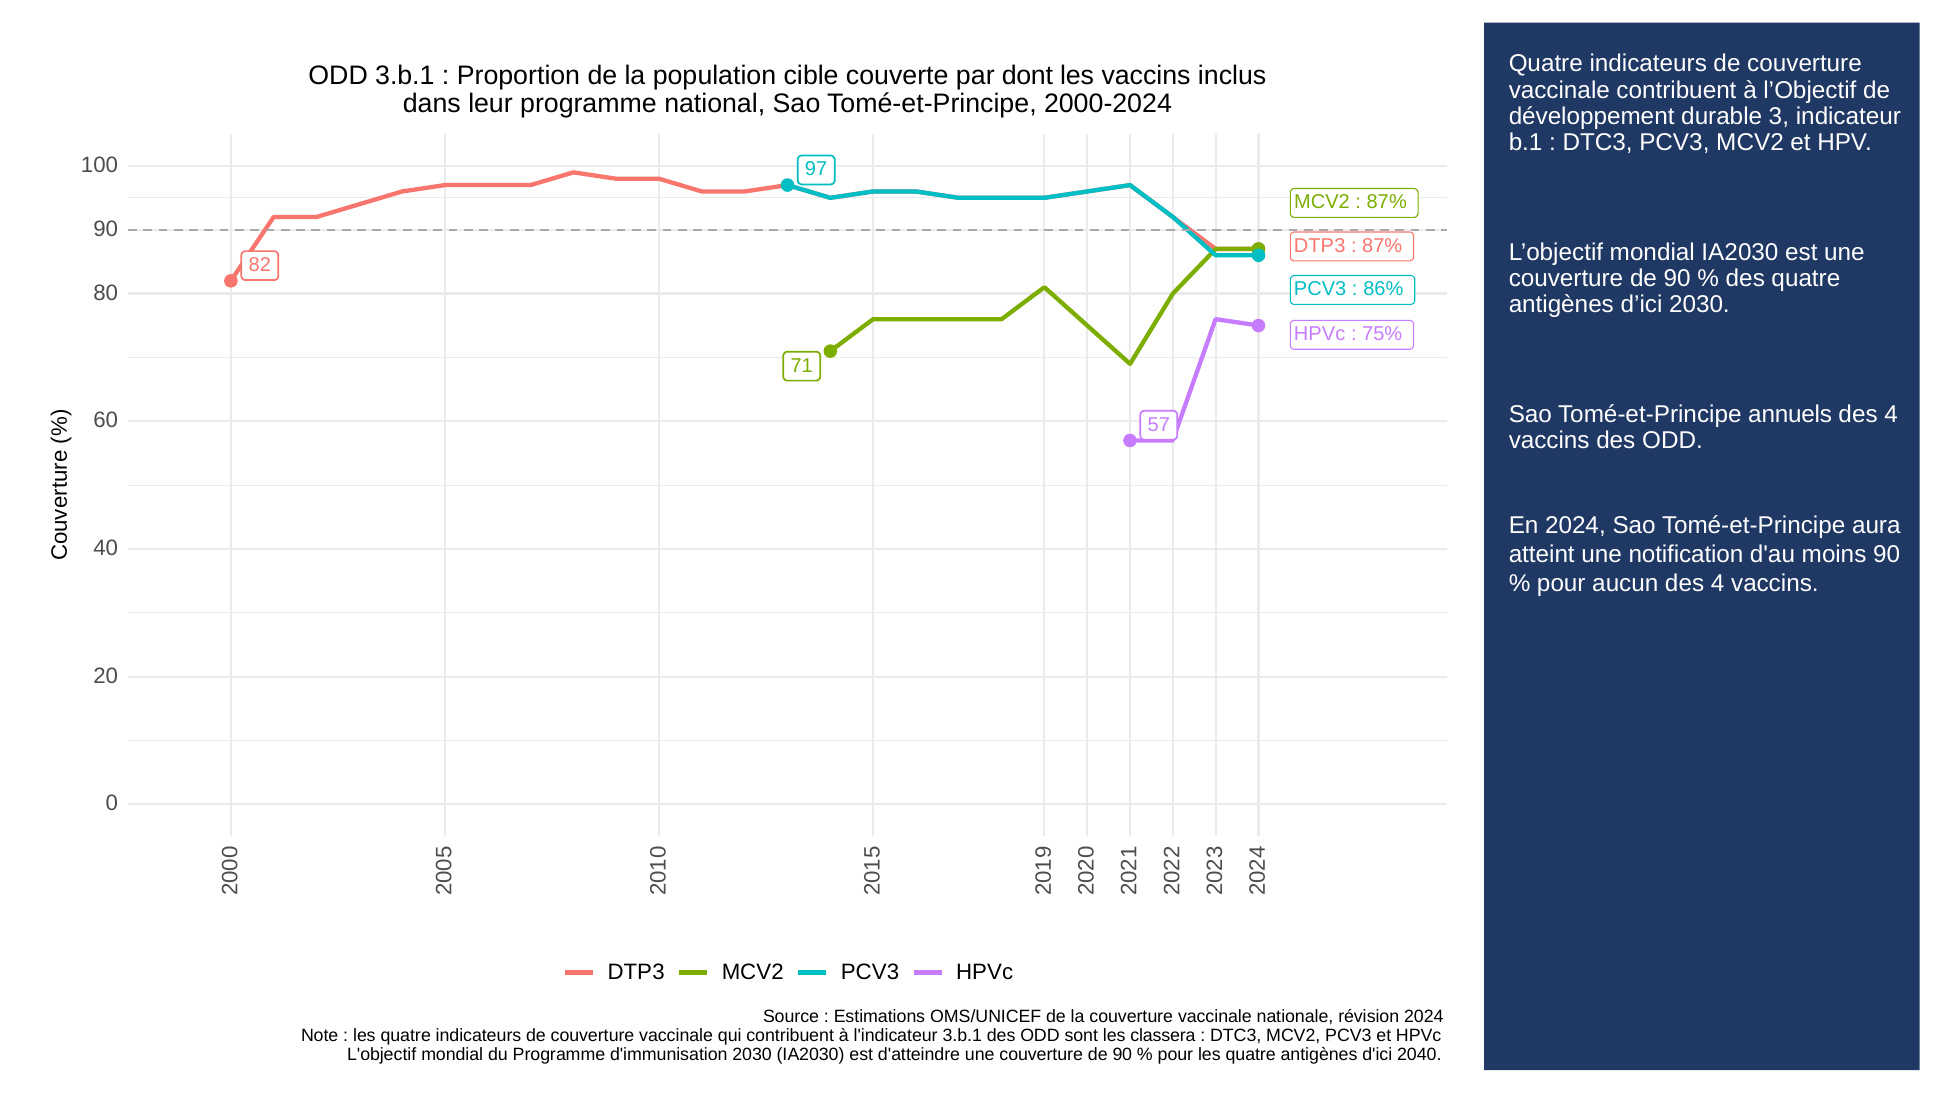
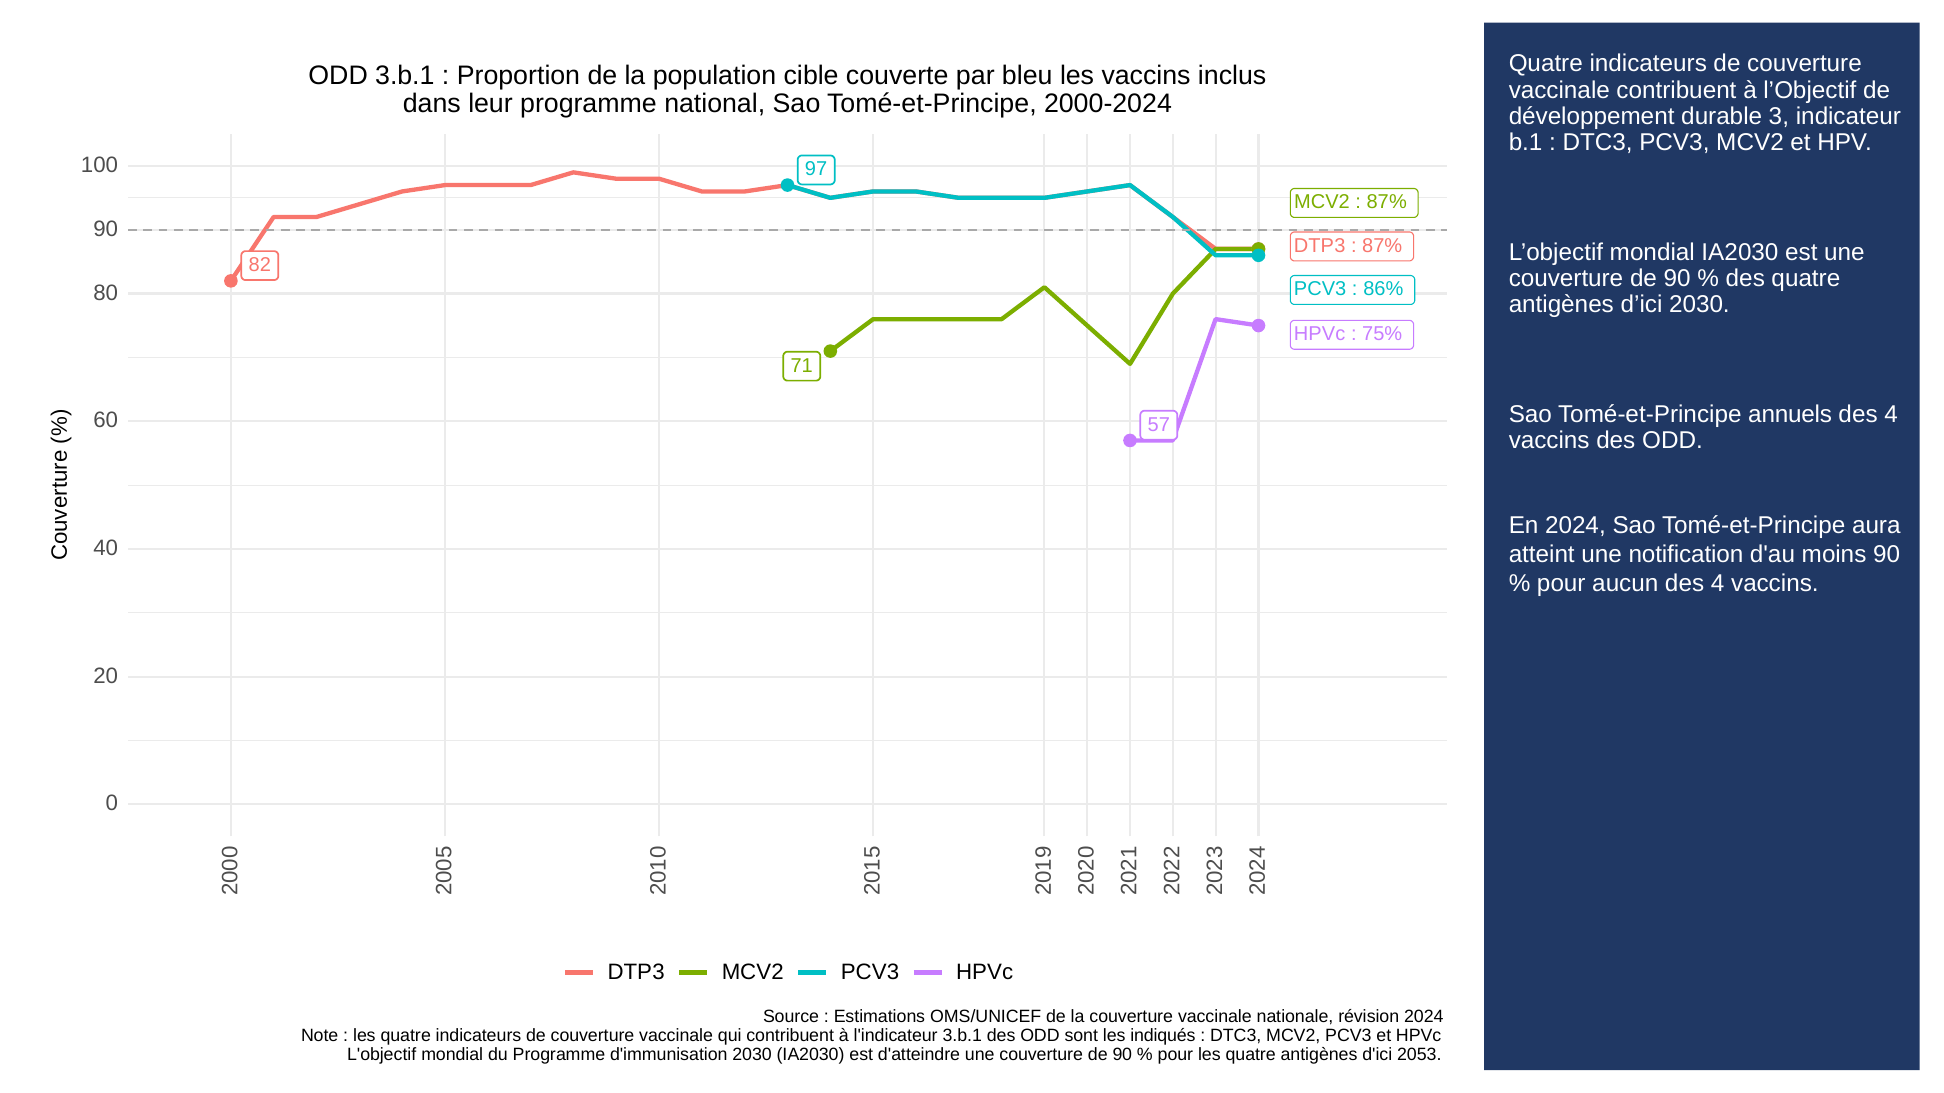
dont: dont -> bleu (1027, 75)
classera: classera -> indiqués (1163, 1036)
2040: 2040 -> 2053 (1419, 1055)
